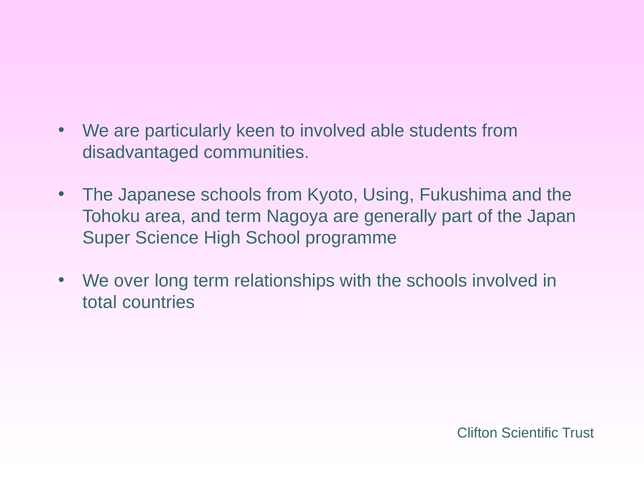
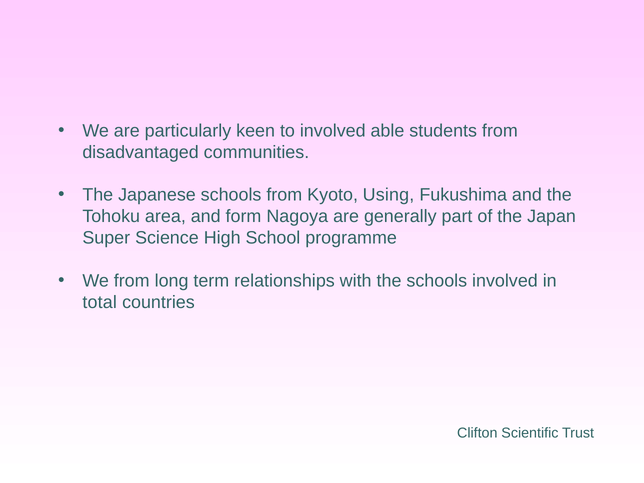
and term: term -> form (243, 217)
We over: over -> from (132, 281)
